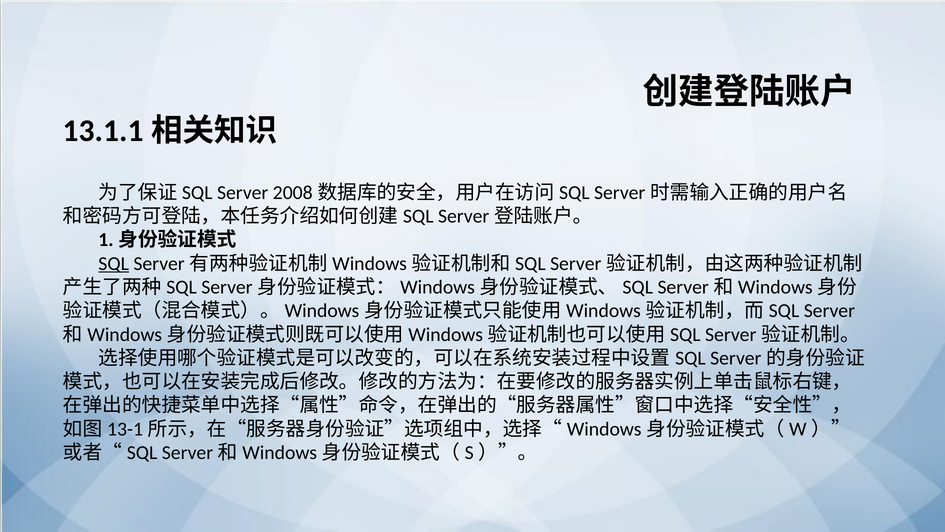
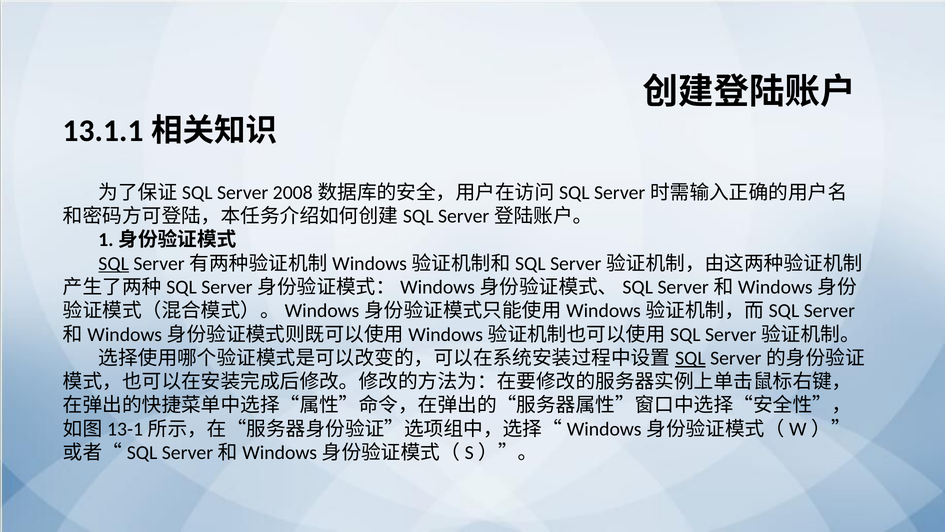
SQL underline: none -> present (690, 358)
